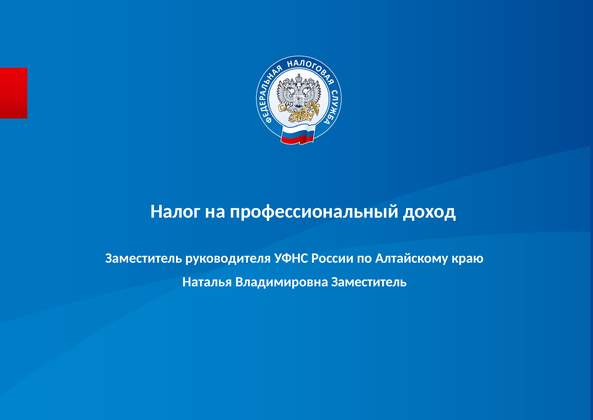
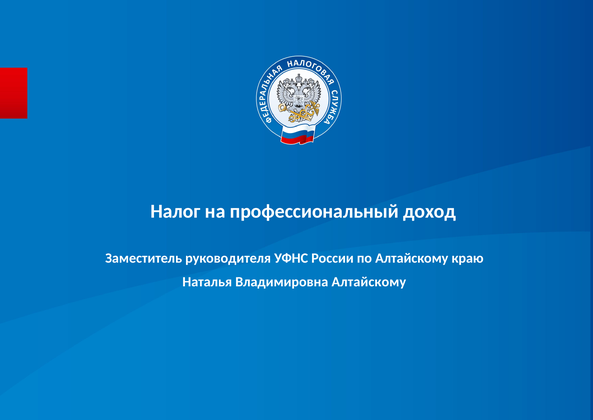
Владимировна Заместитель: Заместитель -> Алтайскому (369, 281)
